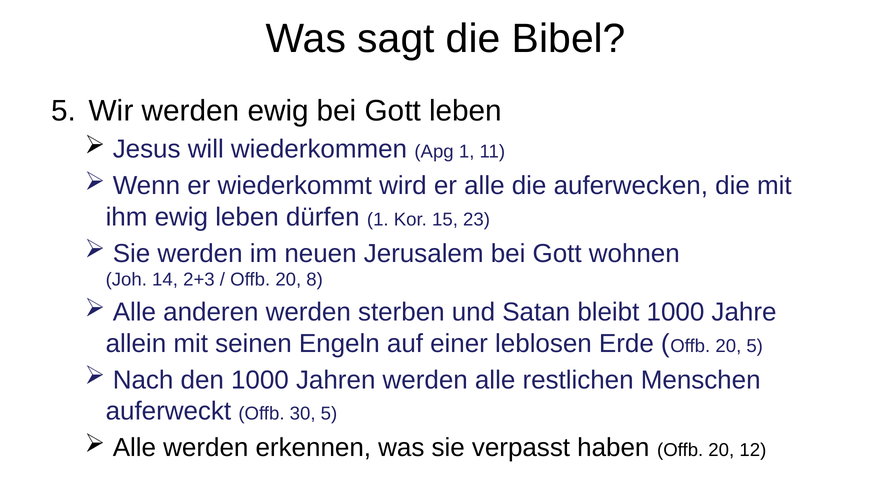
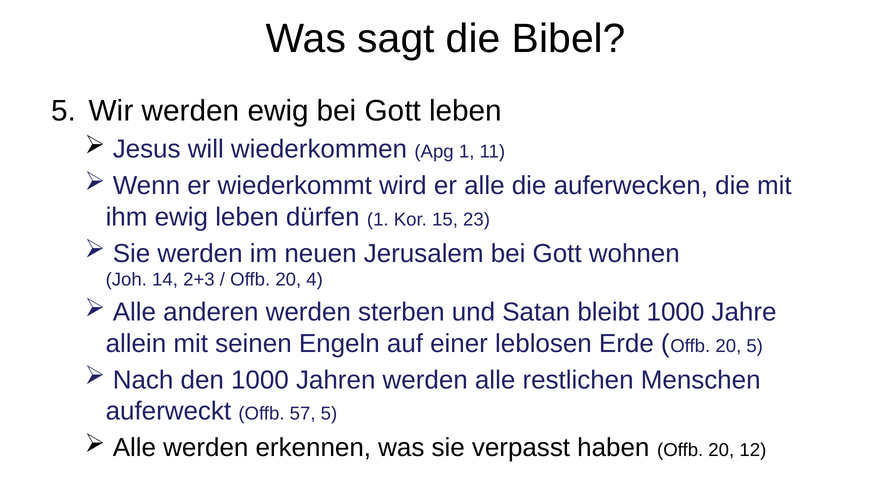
8: 8 -> 4 (315, 280)
30: 30 -> 57 (303, 414)
